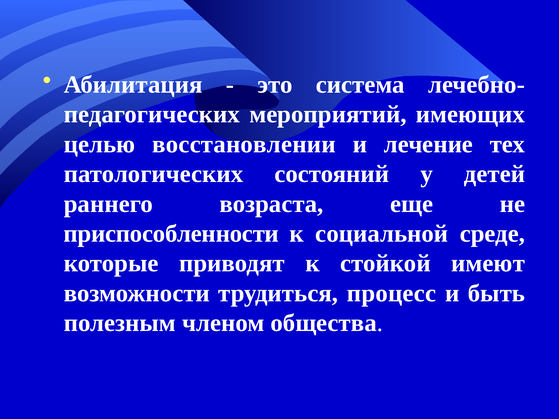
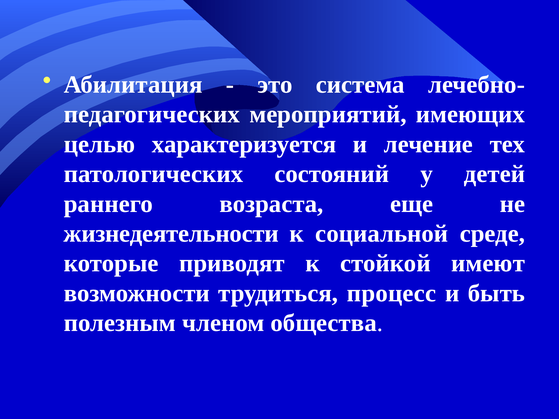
восстановлении: восстановлении -> характеризуется (244, 144)
приспособленности: приспособленности -> жизнедеятельности (171, 234)
